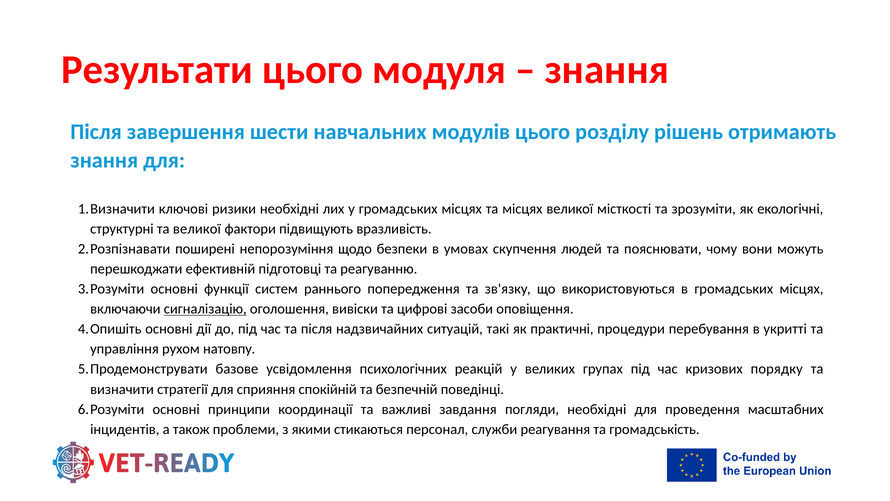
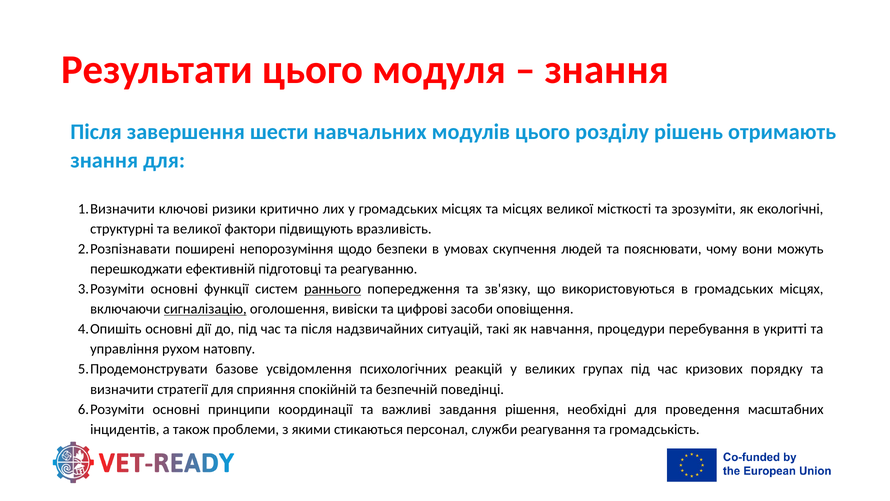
ризики необхідні: необхідні -> критично (289, 209)
раннього underline: none -> present (333, 289)
практичні: практичні -> навчання (562, 329)
погляди: погляди -> рішення (532, 409)
